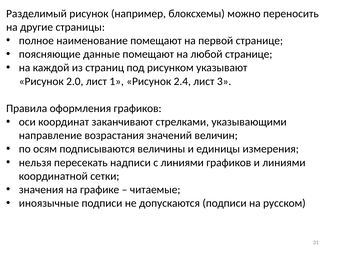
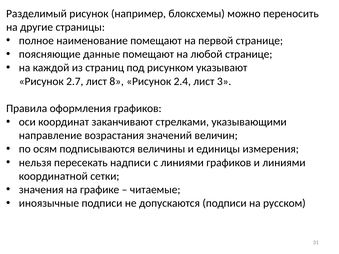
2.0: 2.0 -> 2.7 (75, 81)
1: 1 -> 8 (117, 81)
